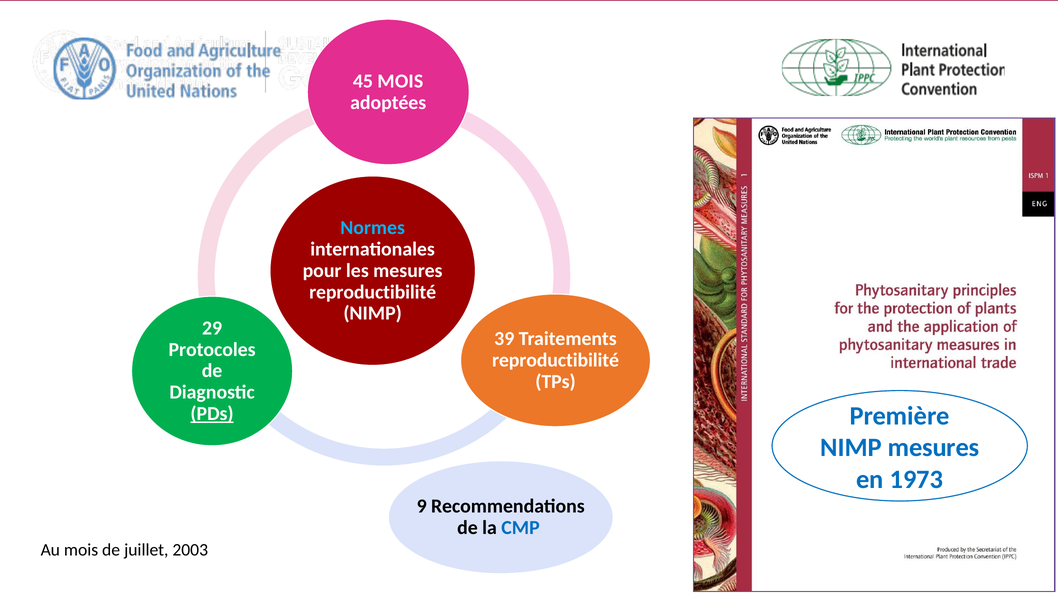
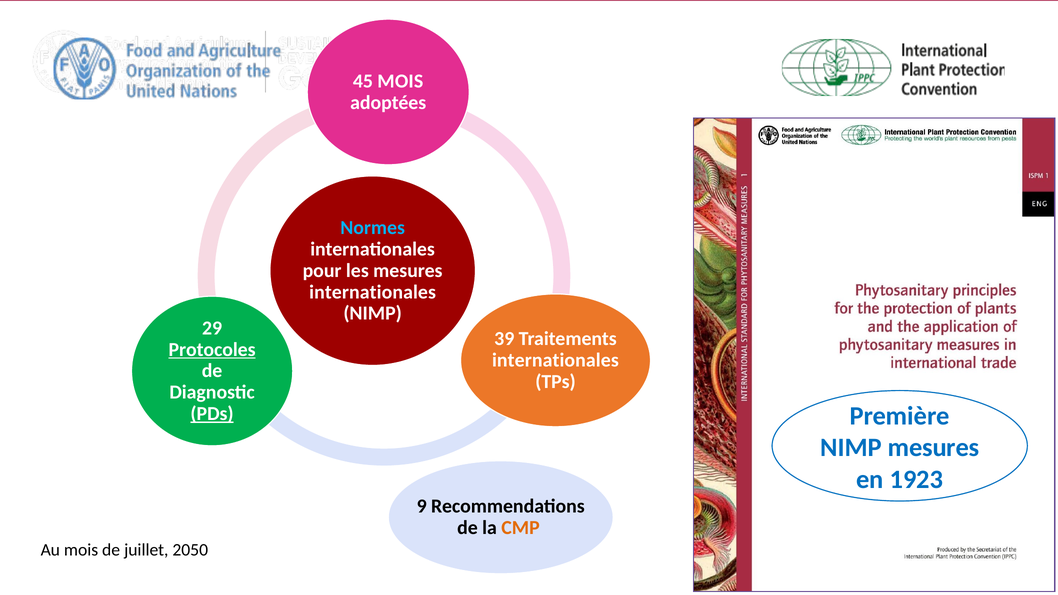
reproductibilité: reproductibilité -> internationales (373, 292)
Protocoles underline: none -> present (212, 350)
reproductibilité: reproductibilité -> internationales (555, 360)
1973: 1973 -> 1923 (916, 479)
CMP colour: blue -> orange (521, 528)
2003: 2003 -> 2050 (190, 550)
